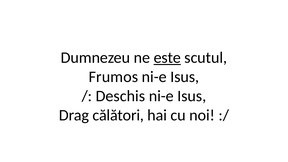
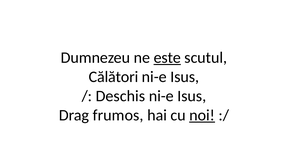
Frumos: Frumos -> Călători (113, 77)
călători: călători -> frumos (118, 115)
noi underline: none -> present (202, 115)
